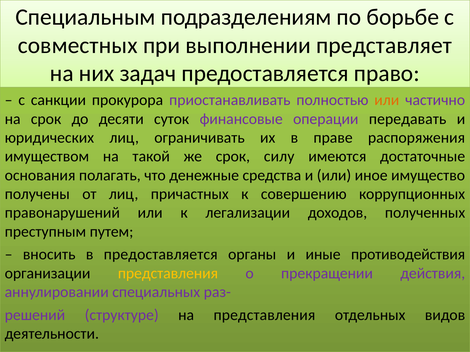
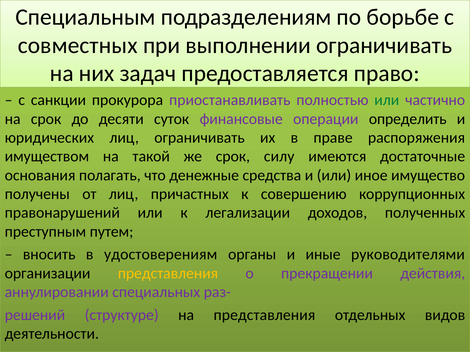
выполнении представляет: представляет -> ограничивать (384, 45)
или colour: orange -> green (387, 100)
передавать: передавать -> определить (408, 119)
в предоставляется: предоставляется -> удостоверениям (161, 255)
противодействия: противодействия -> руководителями (408, 255)
